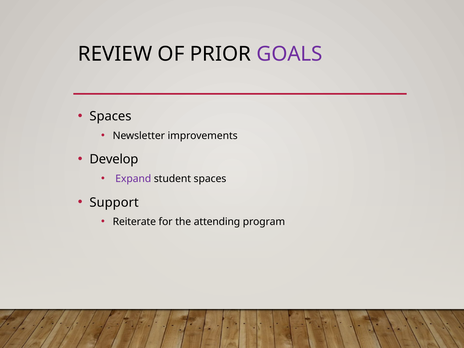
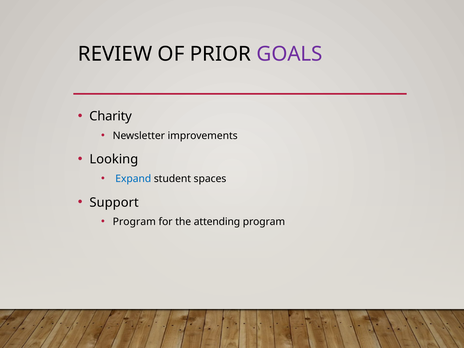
Spaces: Spaces -> Charity (111, 116)
Develop: Develop -> Looking (114, 159)
Expand colour: purple -> blue (133, 179)
Reiterate: Reiterate -> Program (134, 222)
